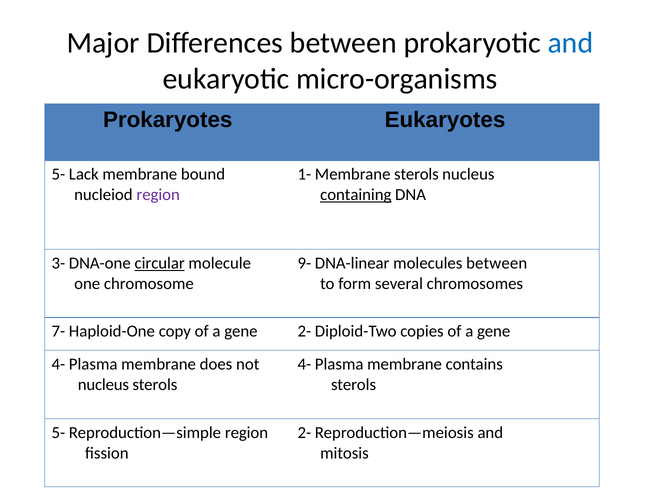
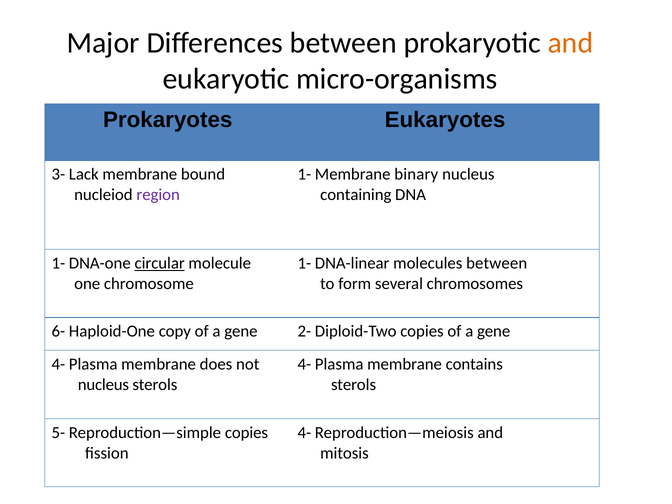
and colour: blue -> orange (571, 43)
5-: 5- -> 3- (58, 174)
Membrane sterols: sterols -> binary (416, 174)
containing underline: present -> none (356, 195)
3-: 3- -> 1- (58, 263)
9-: 9- -> 1- (304, 263)
7-: 7- -> 6- (58, 331)
Reproduction—simple region: region -> copies (246, 432)
2-: 2- -> 4- (304, 432)
